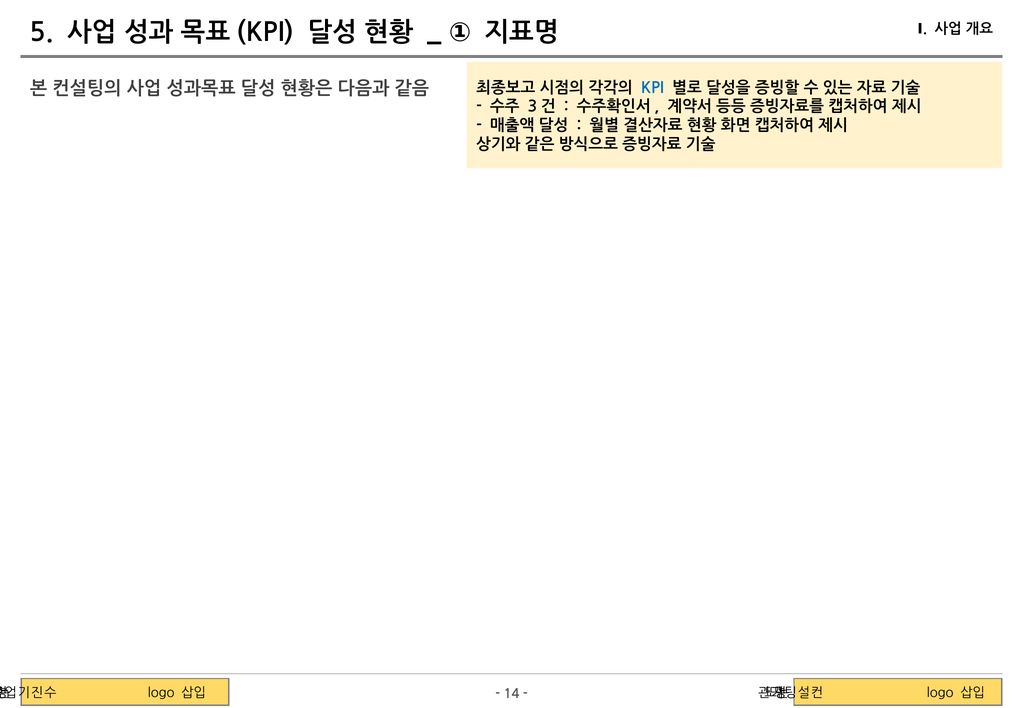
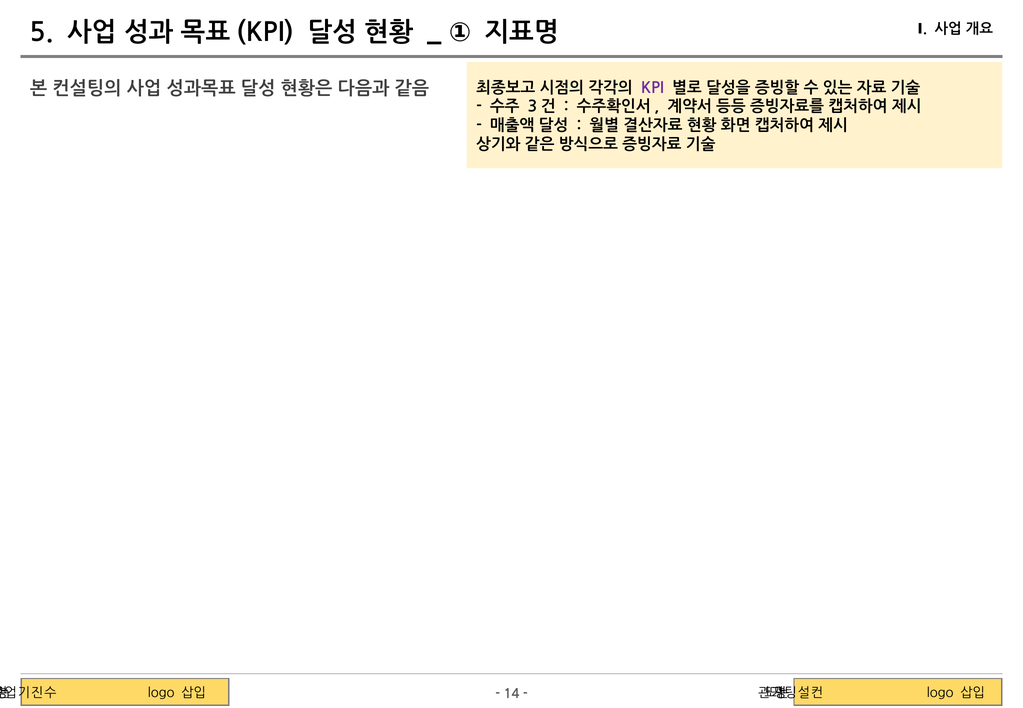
KPI colour: blue -> purple (652, 88)
